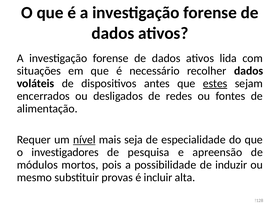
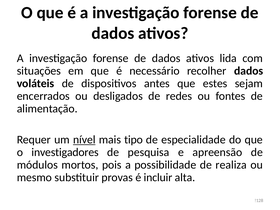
estes underline: present -> none (215, 83)
seja: seja -> tipo (134, 140)
induzir: induzir -> realiza (231, 165)
